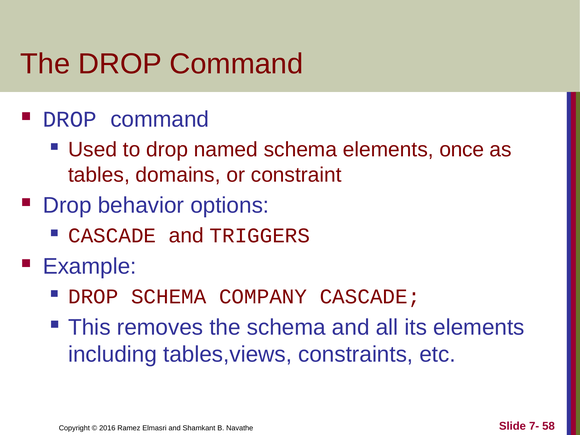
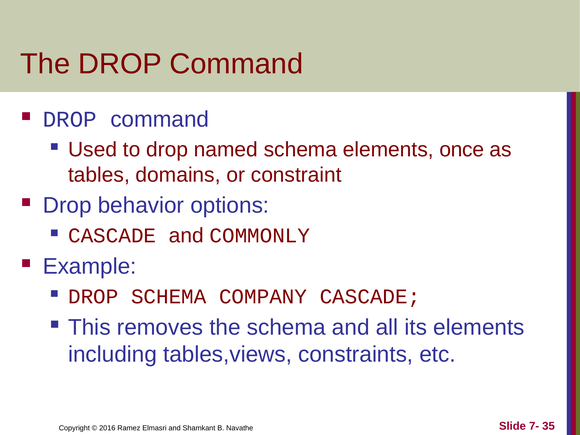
TRIGGERS: TRIGGERS -> COMMONLY (260, 236)
58: 58 -> 35 (549, 426)
